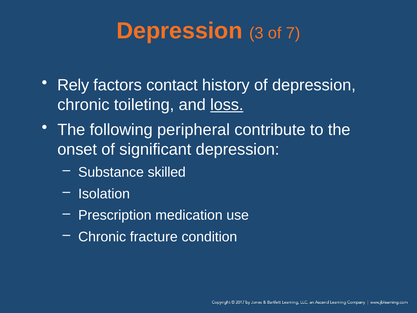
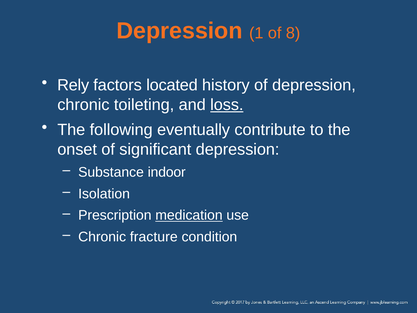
3: 3 -> 1 (256, 33)
7: 7 -> 8 (293, 33)
contact: contact -> located (172, 85)
peripheral: peripheral -> eventually (194, 130)
skilled: skilled -> indoor (167, 172)
medication underline: none -> present (189, 215)
